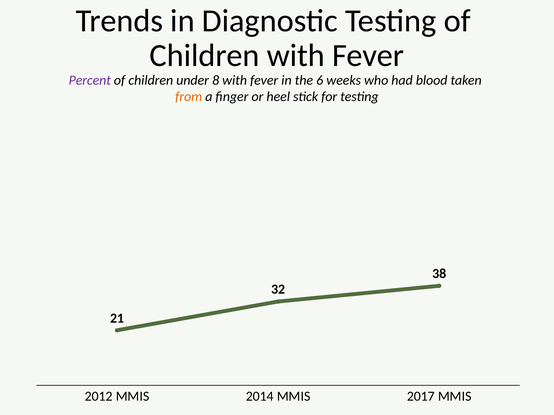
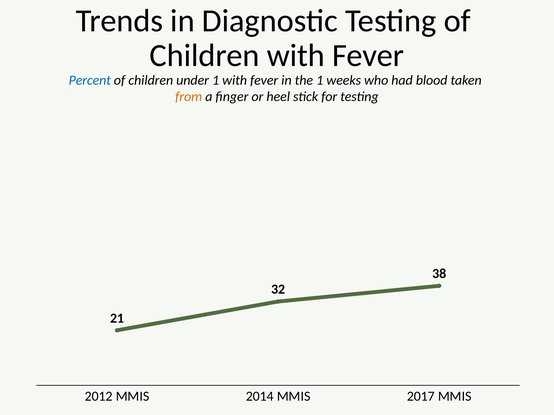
Percent colour: purple -> blue (90, 80)
under 8: 8 -> 1 (216, 80)
the 6: 6 -> 1 (320, 80)
